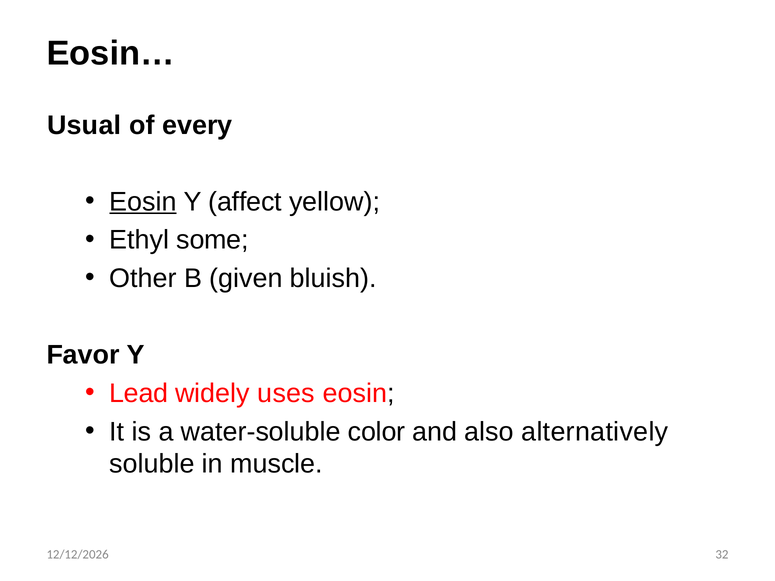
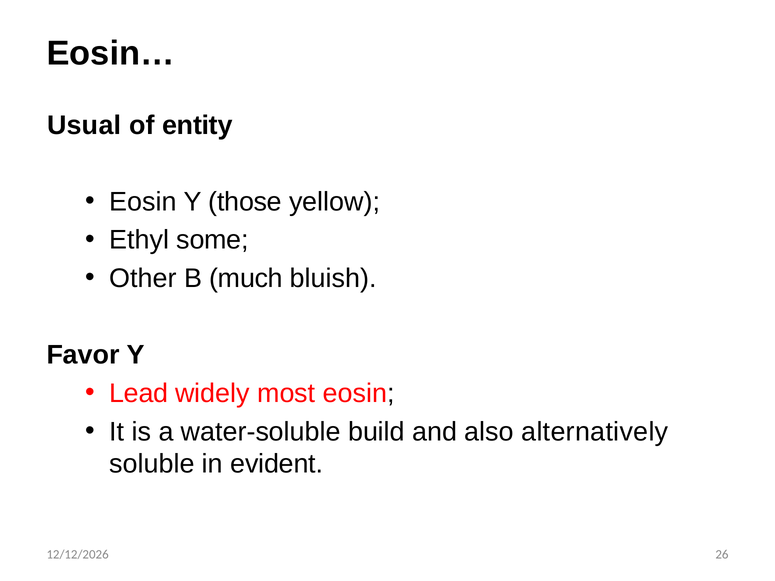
every: every -> entity (197, 125)
Eosin underline: present -> none (143, 202)
affect: affect -> those (245, 202)
given: given -> much (246, 279)
uses: uses -> most (286, 394)
color: color -> build (376, 432)
muscle: muscle -> evident (277, 464)
32: 32 -> 26 (722, 555)
